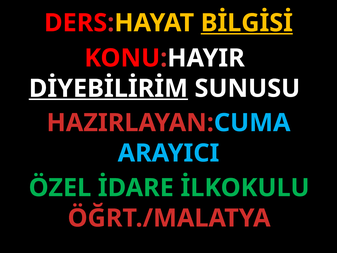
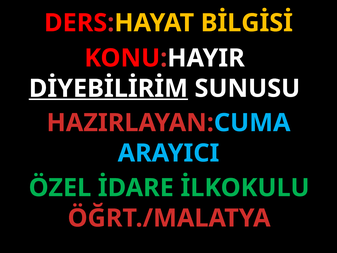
BİLGİSİ underline: present -> none (247, 23)
